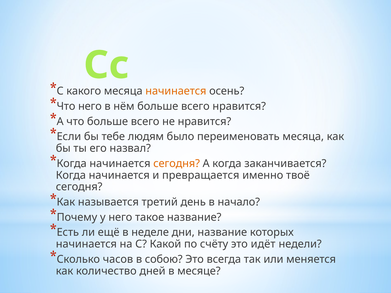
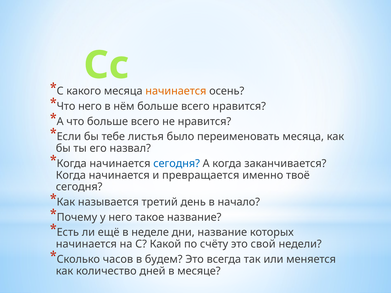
людям: людям -> листья (146, 137)
сегодня colour: orange -> blue (177, 164)
идёт: идёт -> свой (263, 244)
собою: собою -> будем (164, 259)
